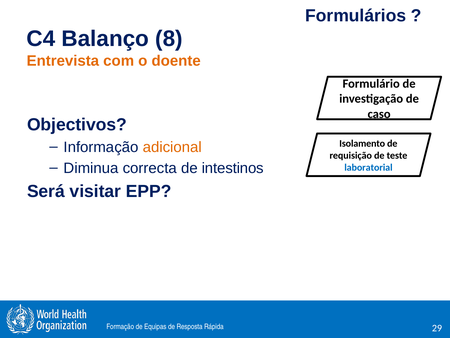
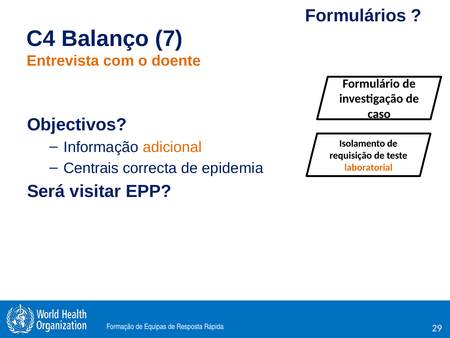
8: 8 -> 7 (169, 39)
Diminua: Diminua -> Centrais (91, 168)
intestinos: intestinos -> epidemia (233, 168)
laboratorial colour: blue -> orange (368, 167)
